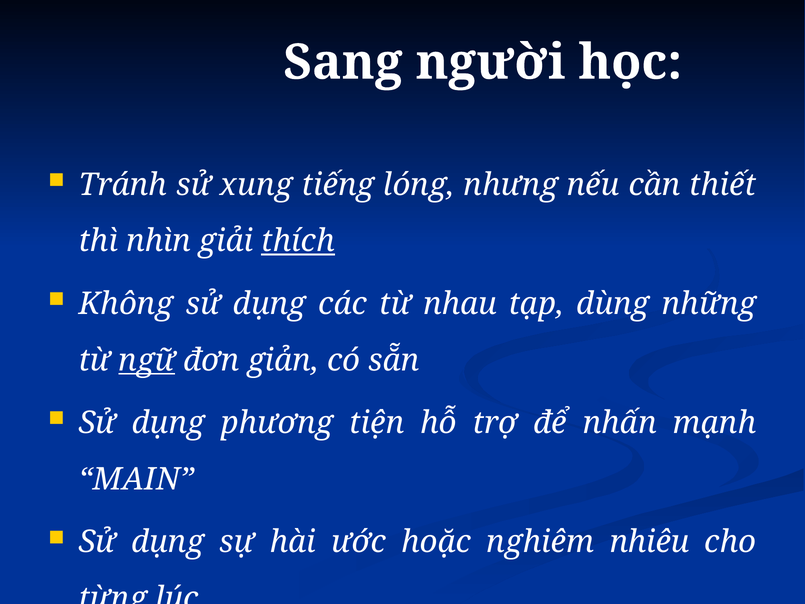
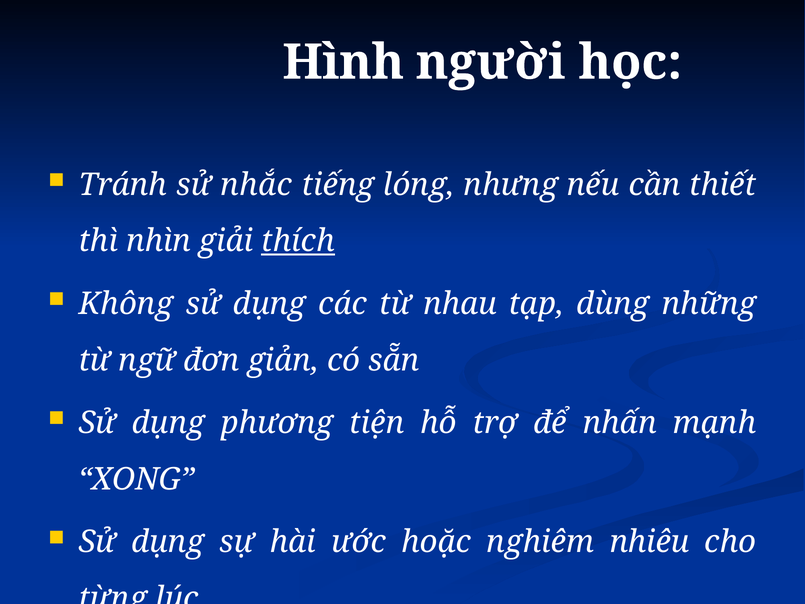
Sang: Sang -> Hình (343, 62)
xung: xung -> nhắc (256, 185)
ngữ underline: present -> none (147, 360)
MAIN: MAIN -> XONG (137, 479)
